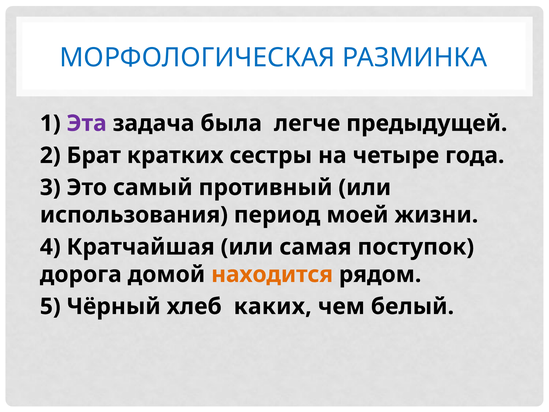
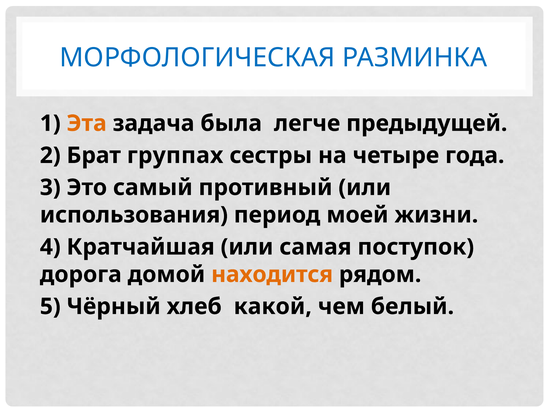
Эта colour: purple -> orange (87, 123)
кратких: кратких -> группах (175, 155)
каких: каких -> какой (273, 306)
